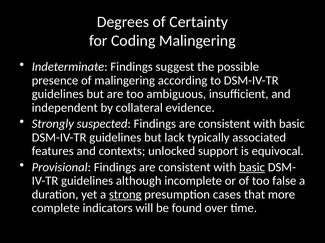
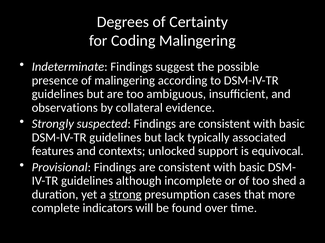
independent: independent -> observations (65, 108)
basic underline: present -> none (252, 168)
false: false -> shed (284, 181)
